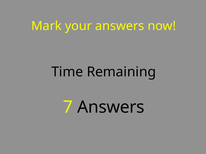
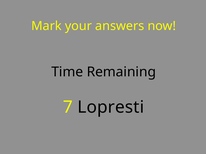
7 Answers: Answers -> Lopresti (111, 107)
